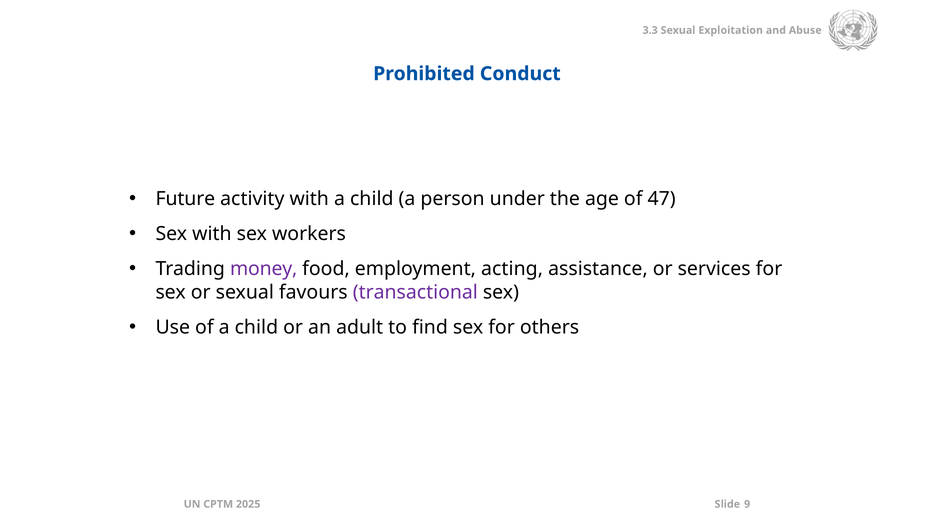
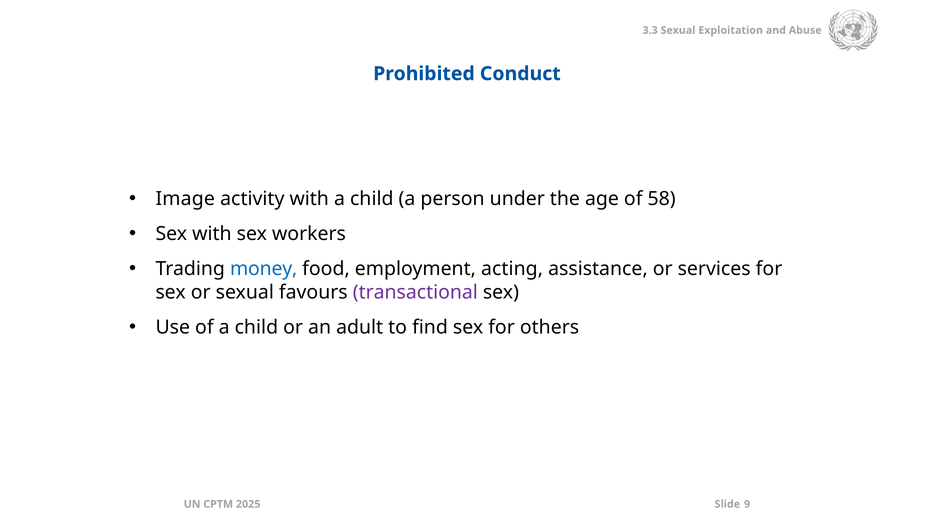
Future: Future -> Image (185, 199)
47: 47 -> 58 (662, 199)
money colour: purple -> blue (264, 269)
